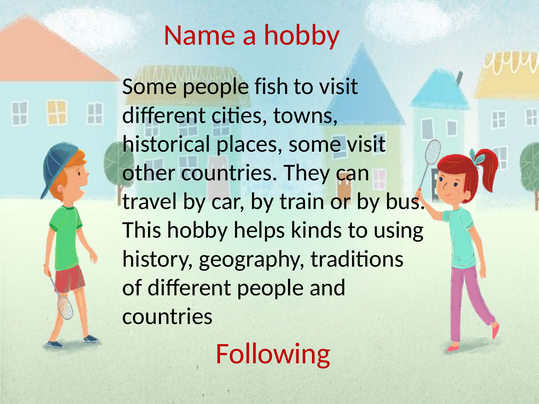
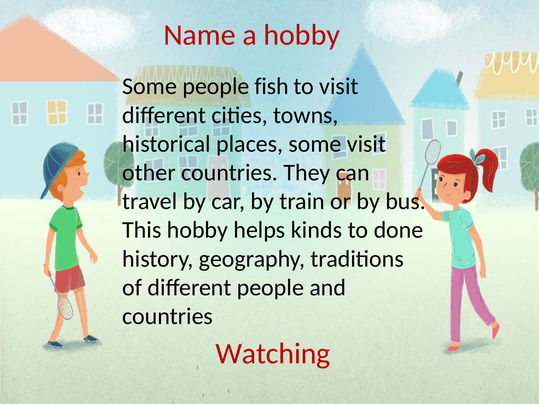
using: using -> done (399, 230)
Following: Following -> Watching (273, 354)
